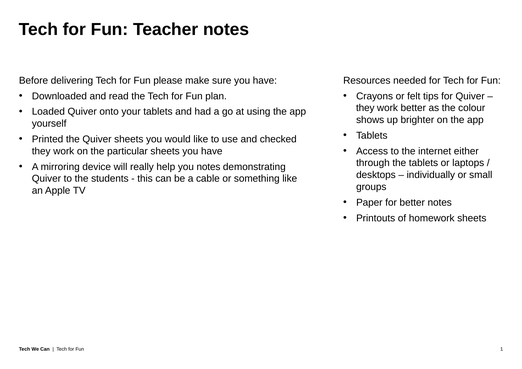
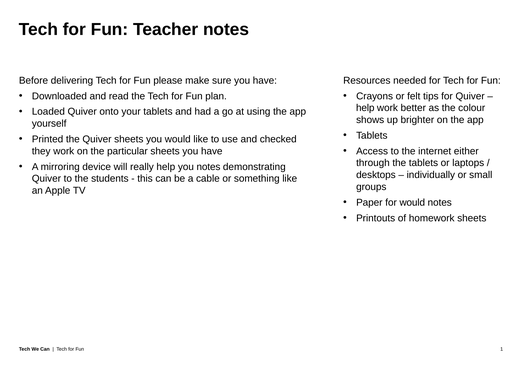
they: they -> help (365, 108)
for better: better -> would (412, 202)
